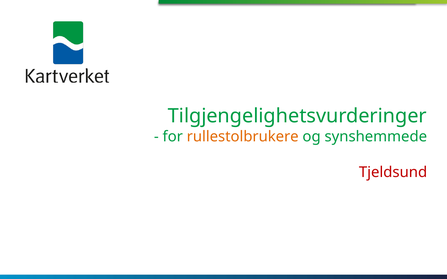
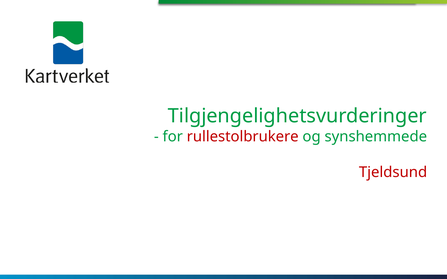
rullestolbrukere colour: orange -> red (243, 137)
